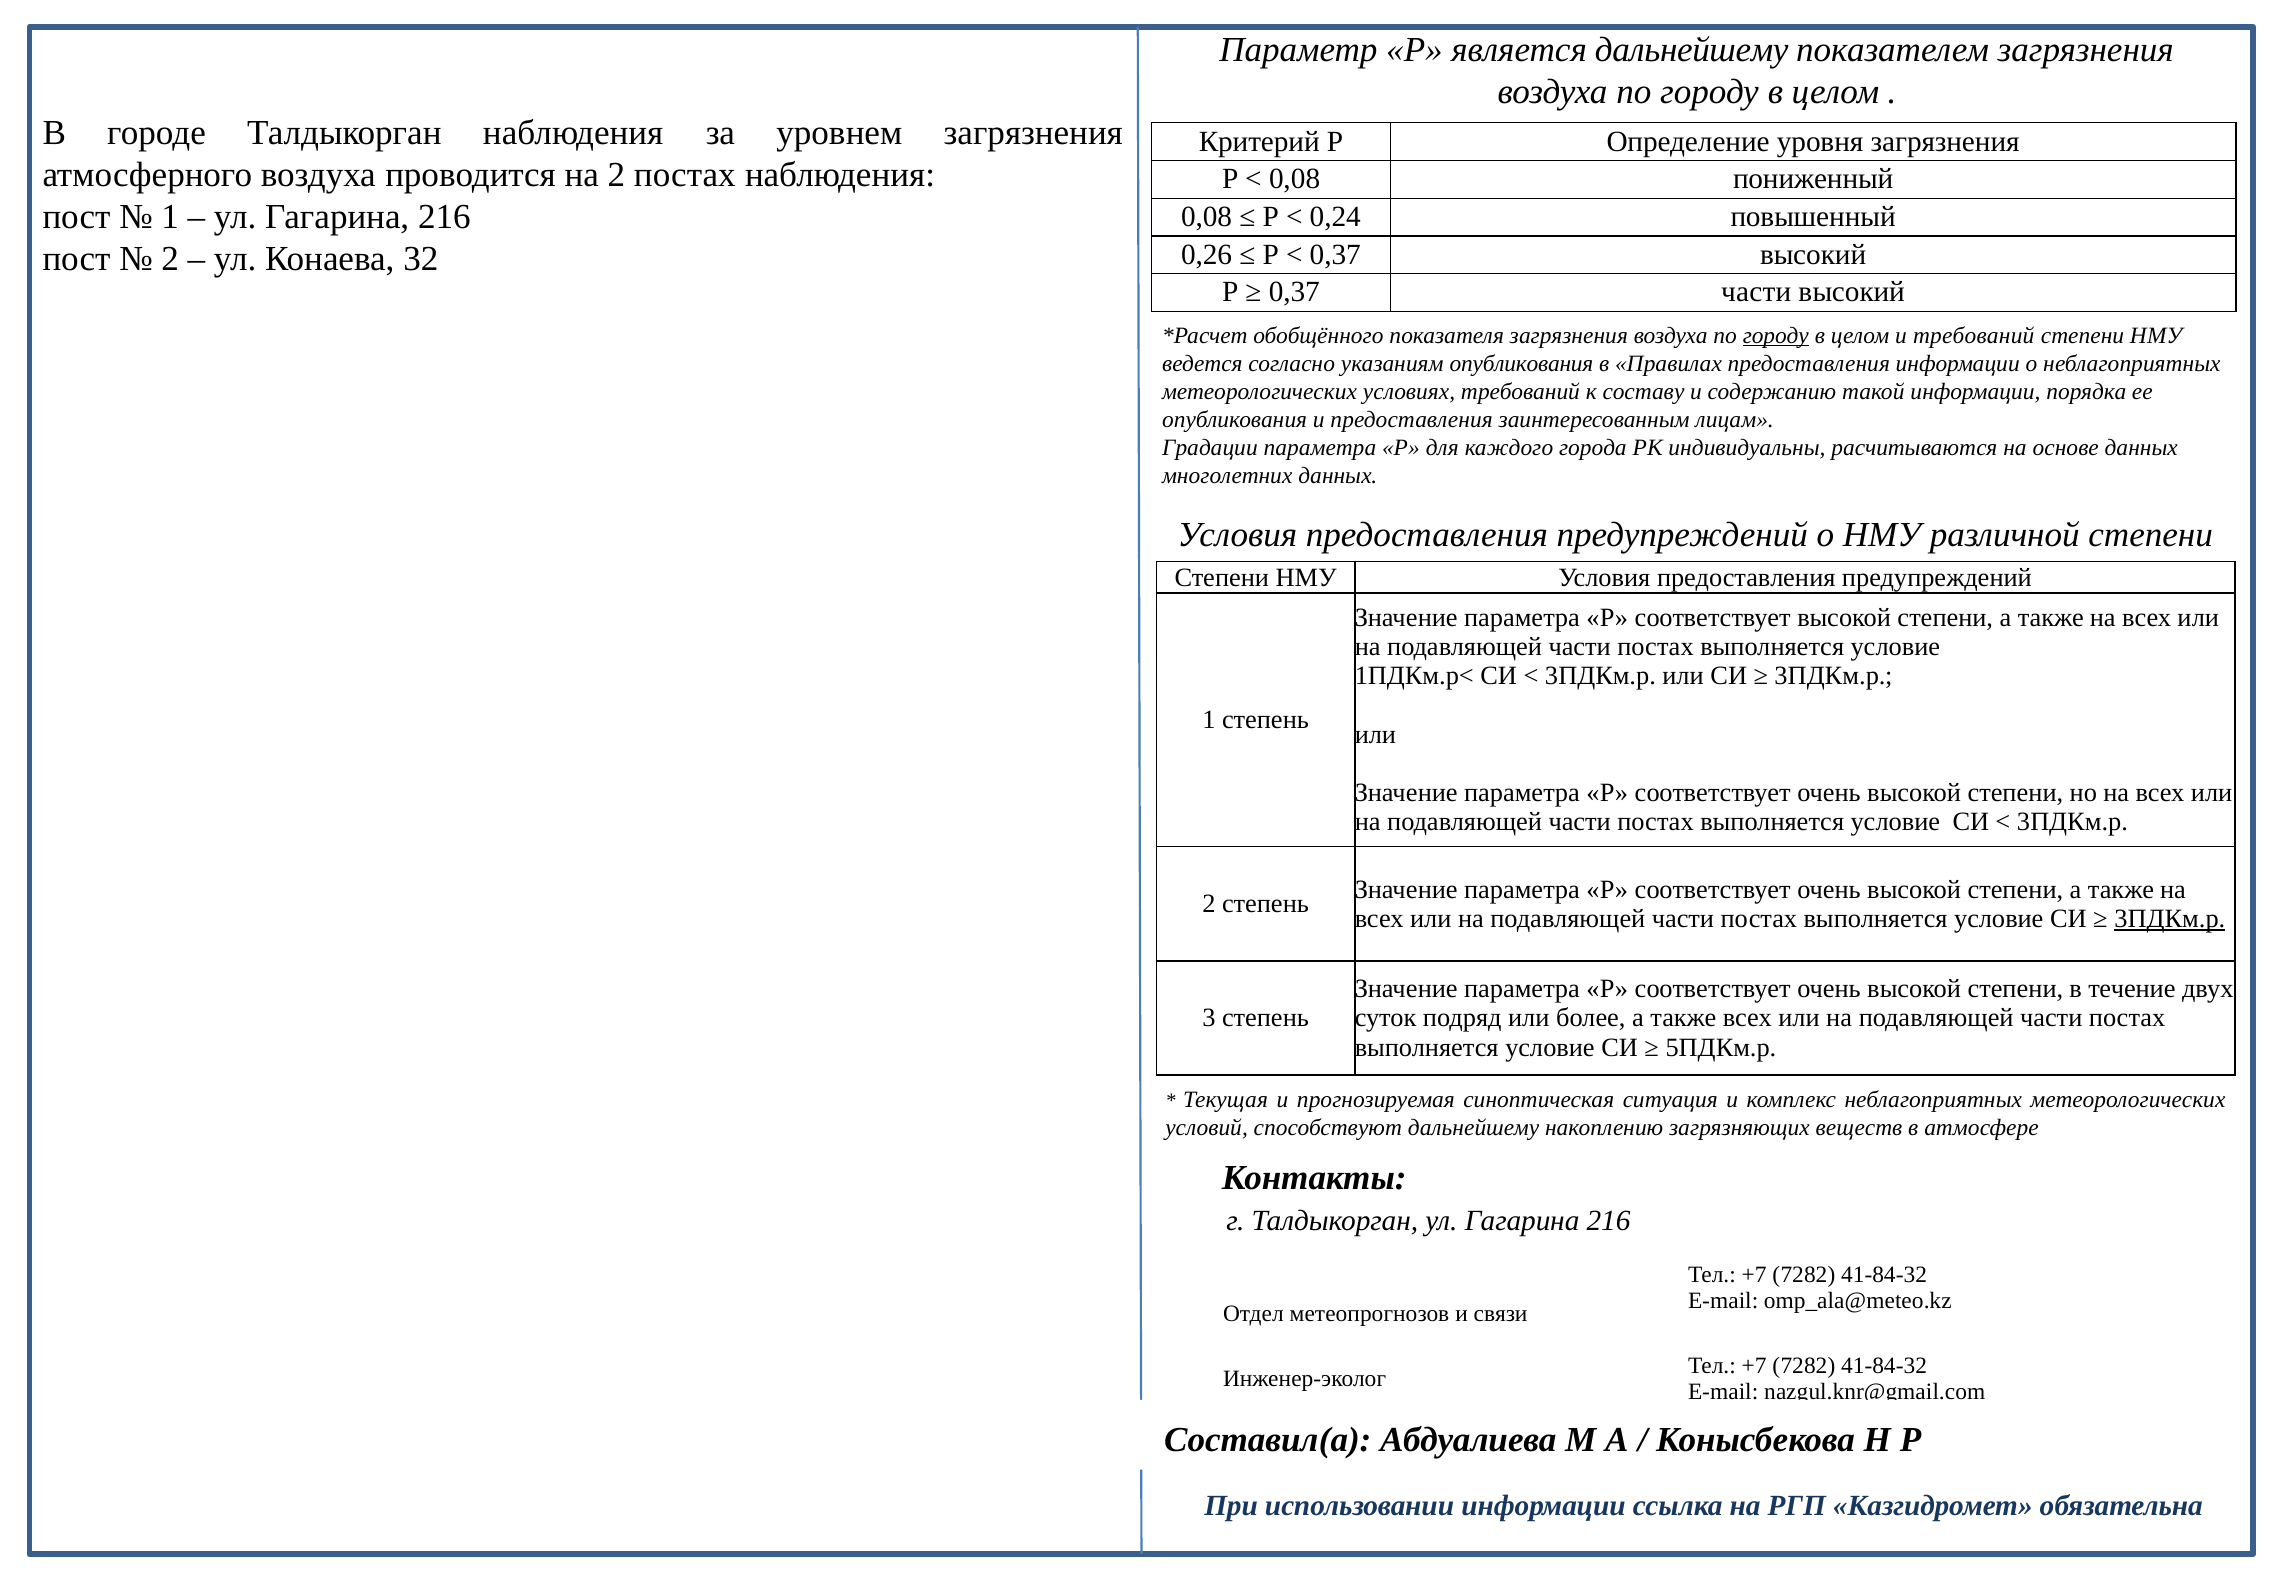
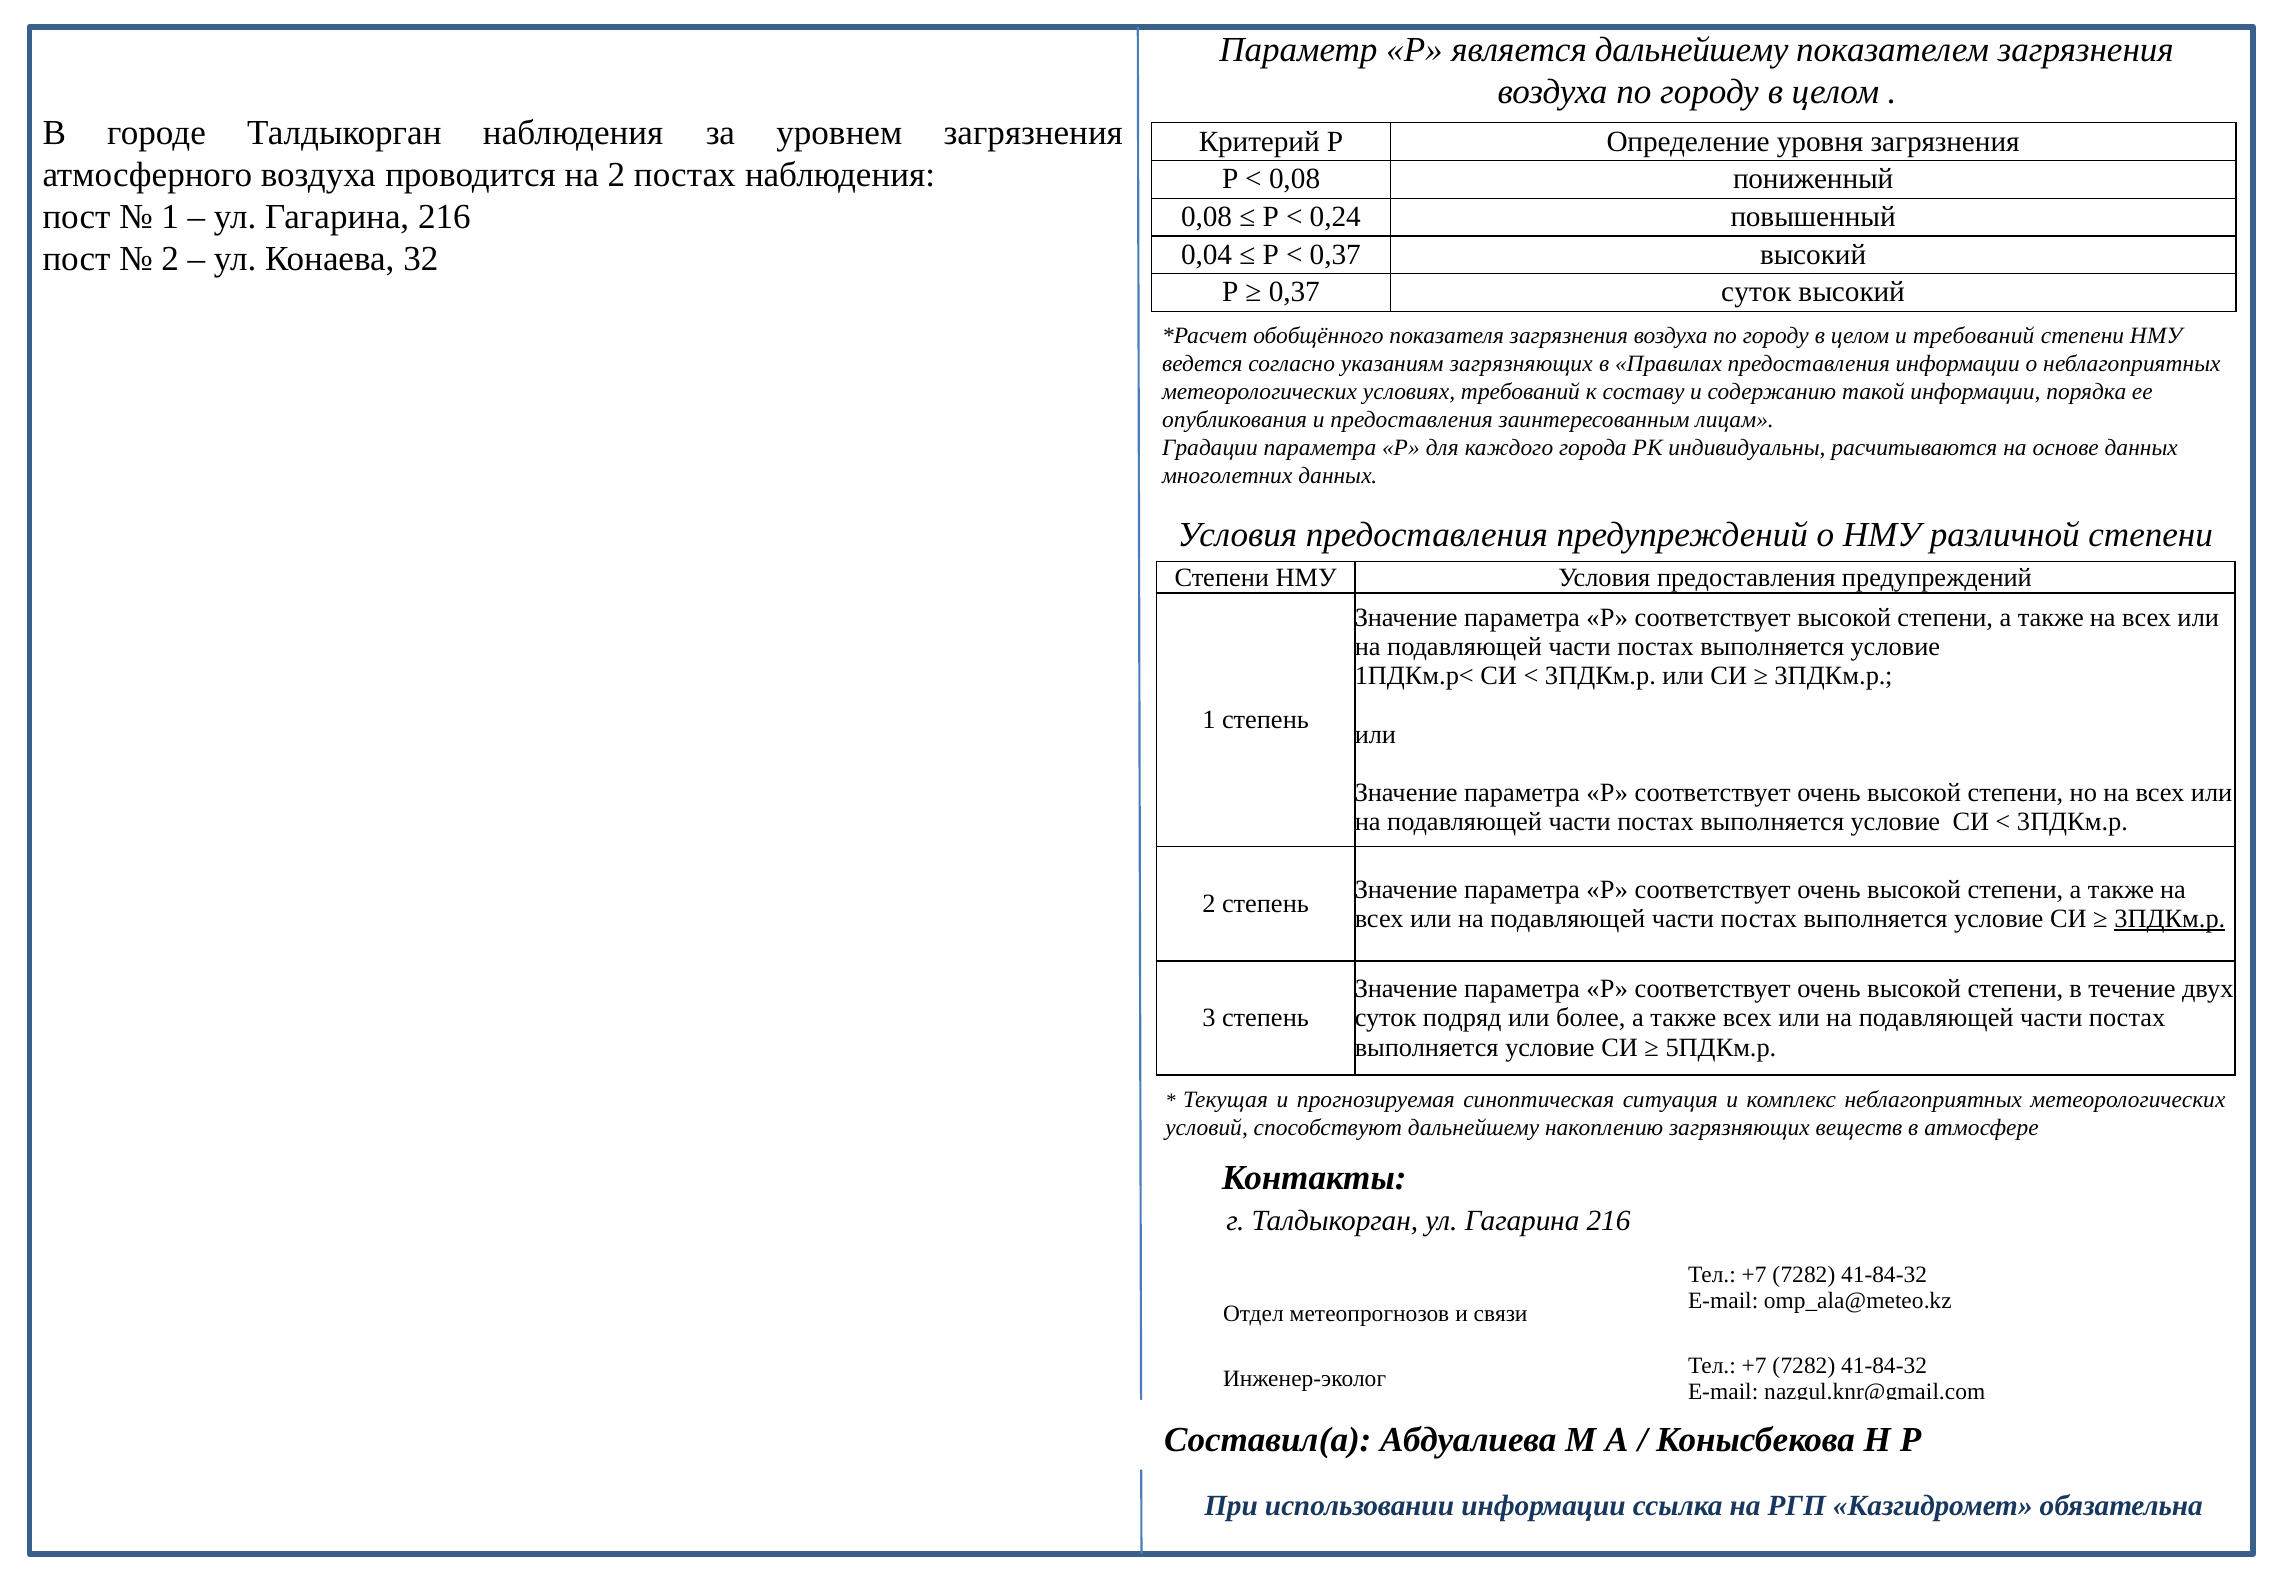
0,26: 0,26 -> 0,04 (1207, 254)
0,37 части: части -> суток (1756, 292)
городу underline: present -> none (1776, 335)
указаниям опубликования: опубликования -> загрязняющих (1521, 363)
